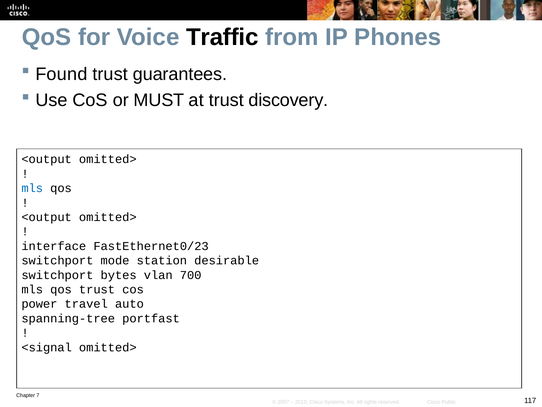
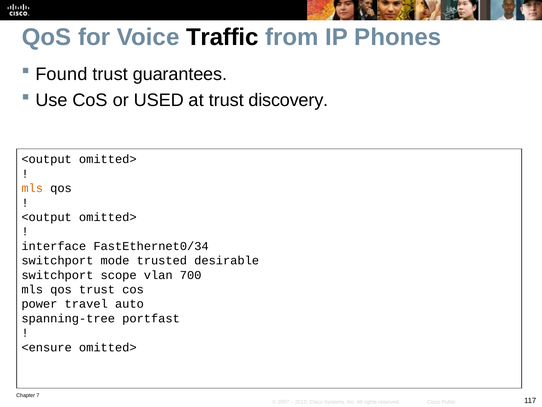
MUST: MUST -> USED (159, 100)
mls colour: blue -> orange (32, 188)
FastEthernet0/23: FastEthernet0/23 -> FastEthernet0/34 (151, 246)
station: station -> trusted (162, 260)
bytes: bytes -> scope (119, 275)
<signal: <signal -> <ensure (47, 347)
